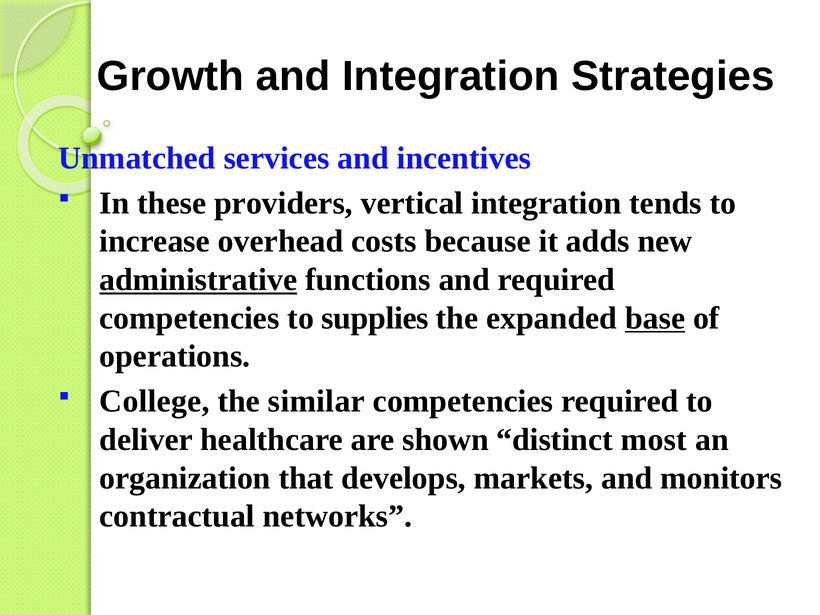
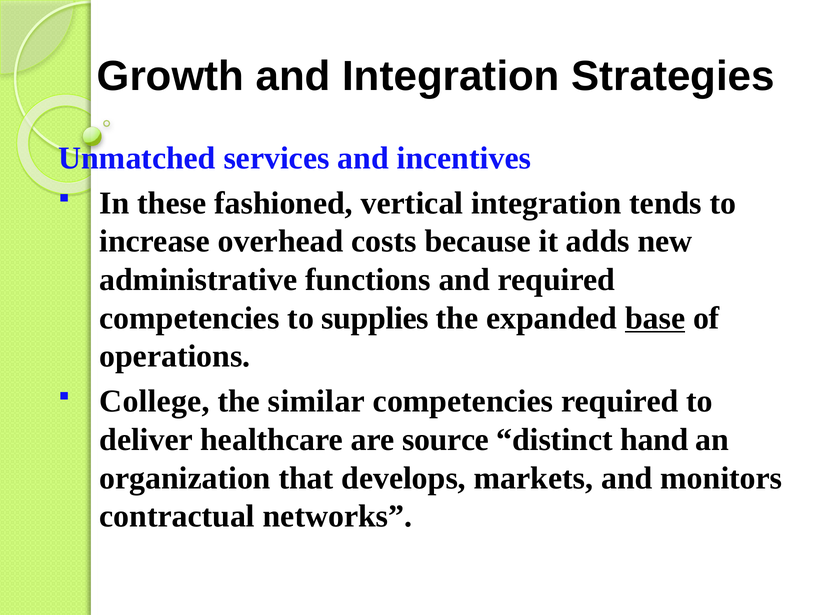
providers: providers -> fashioned (284, 203)
administrative underline: present -> none (198, 280)
shown: shown -> source (446, 440)
most: most -> hand (654, 440)
